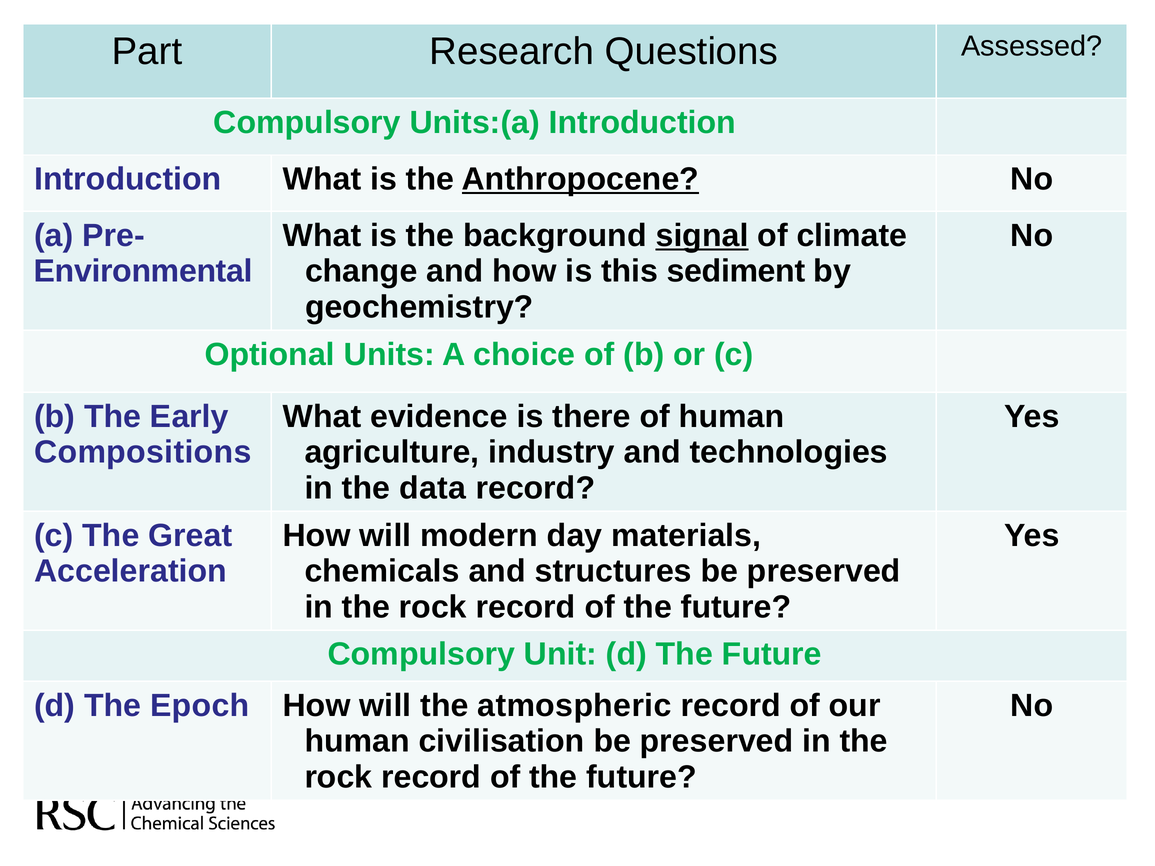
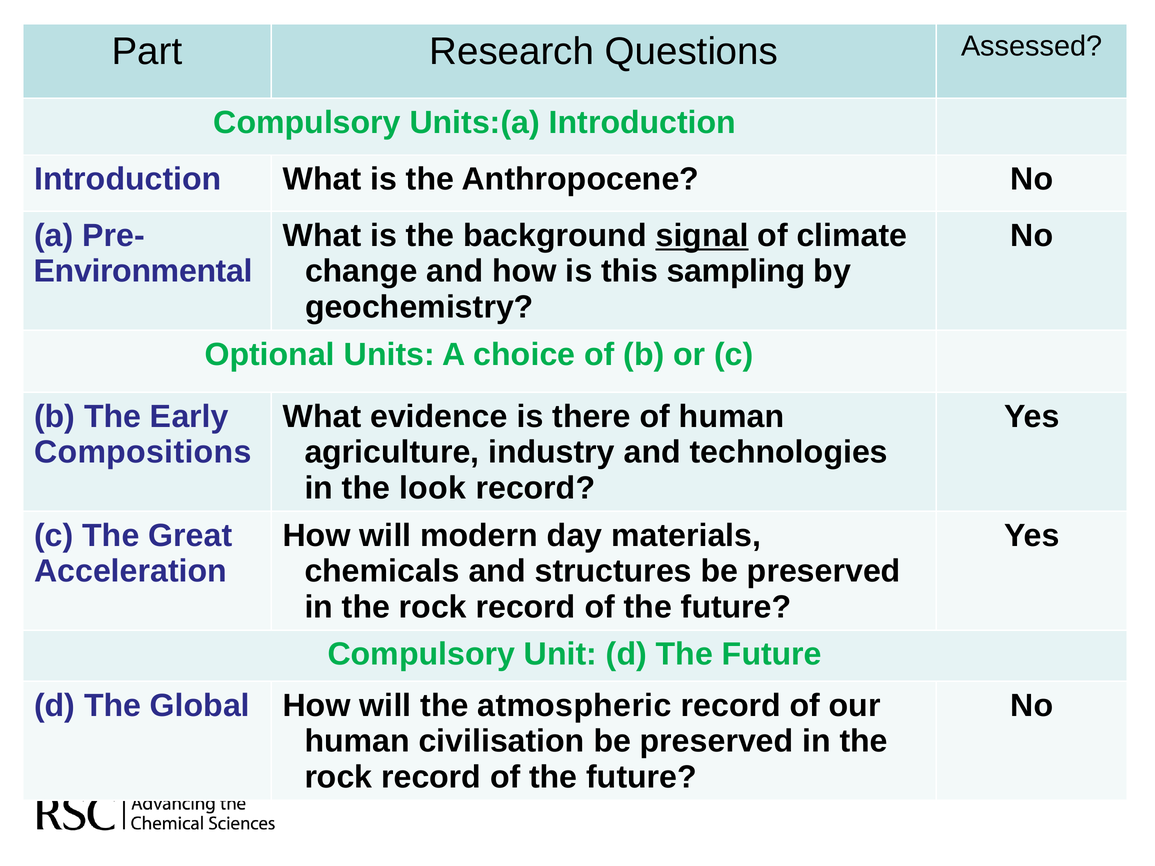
Anthropocene underline: present -> none (580, 179)
sediment: sediment -> sampling (736, 271)
data: data -> look (433, 488)
Epoch: Epoch -> Global (200, 706)
